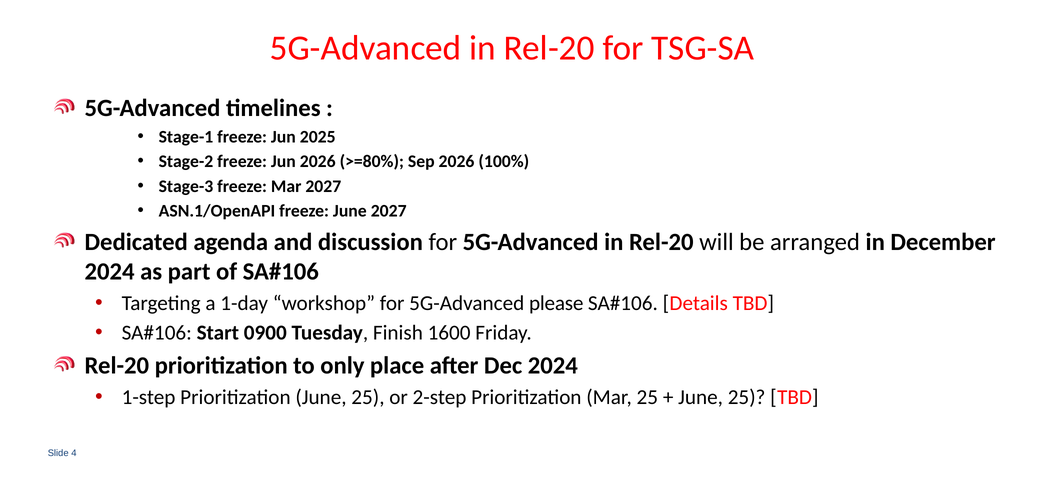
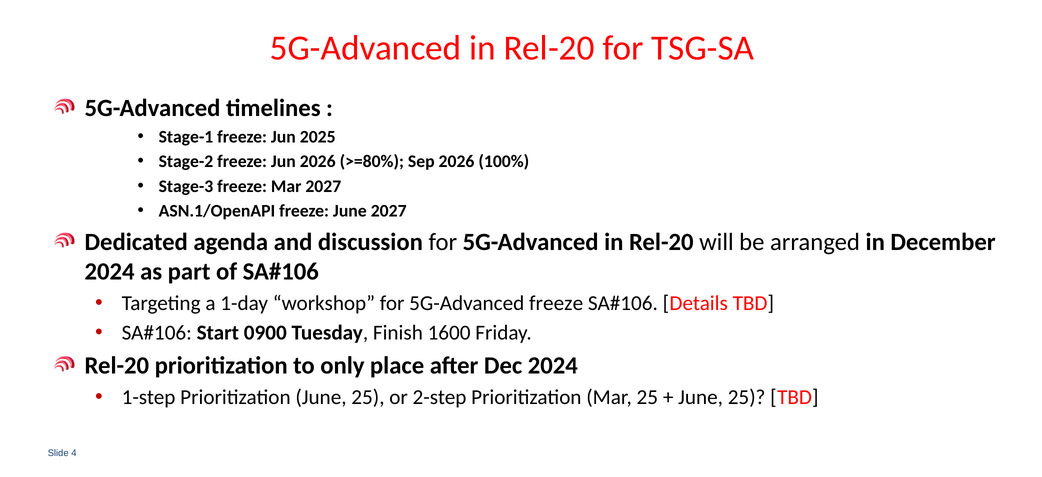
5G-Advanced please: please -> freeze (556, 303)
